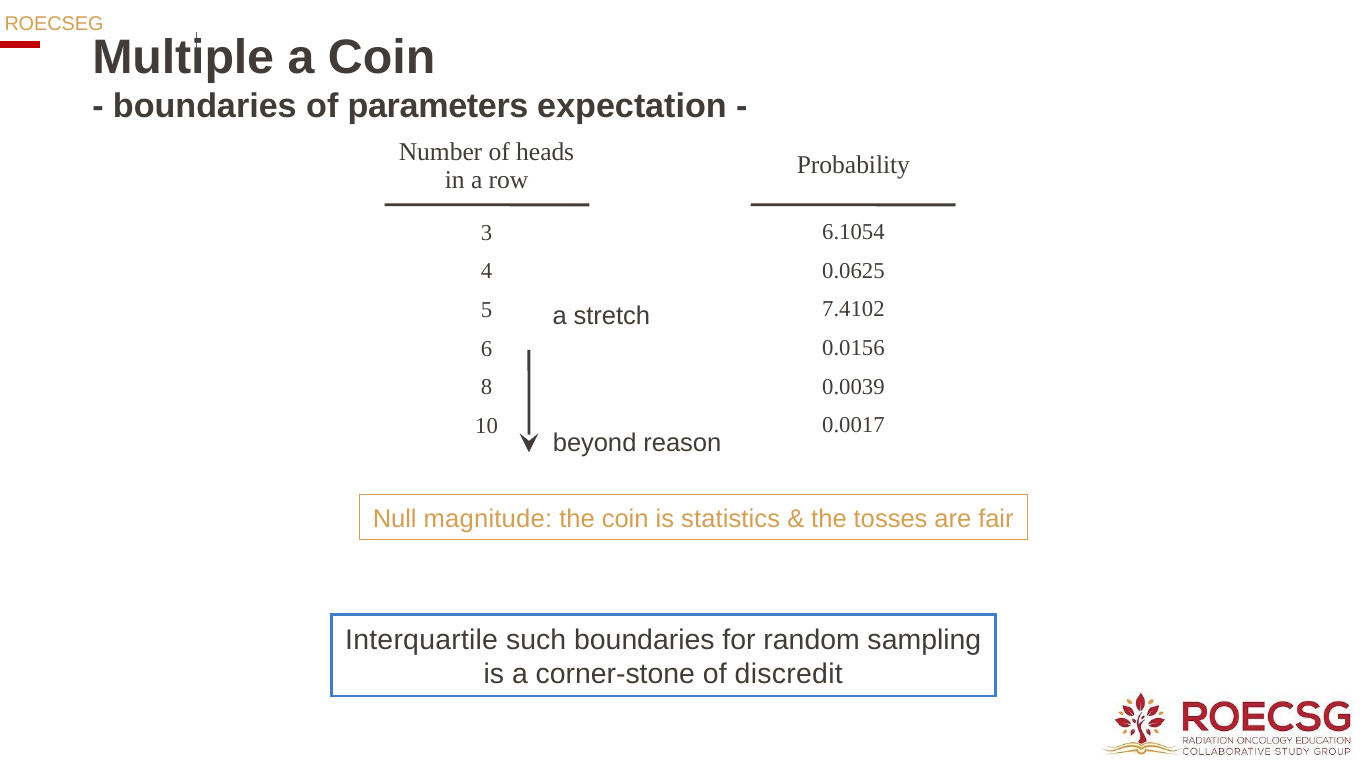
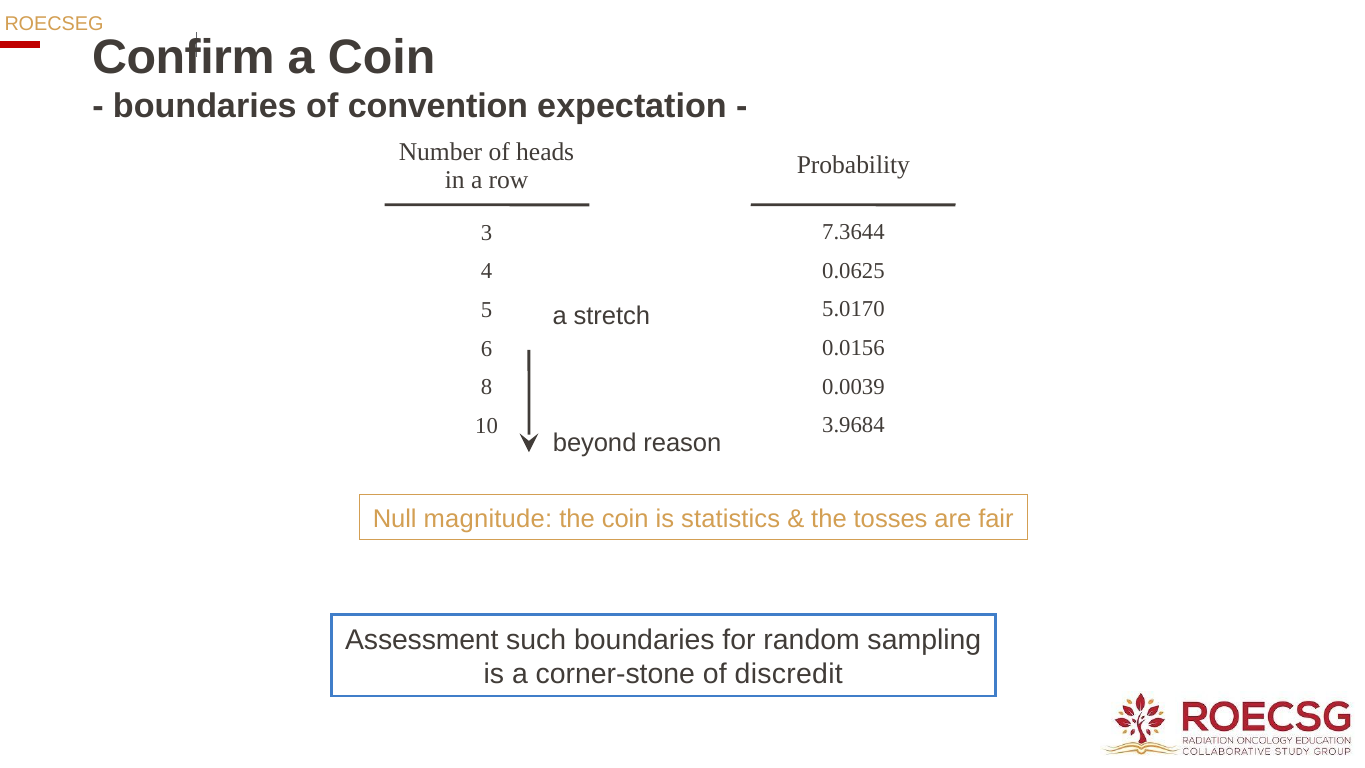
Multiple: Multiple -> Confirm (183, 57)
parameters: parameters -> convention (438, 106)
6.1054: 6.1054 -> 7.3644 (853, 232)
7.4102: 7.4102 -> 5.0170 (853, 309)
0.0017: 0.0017 -> 3.9684 (853, 425)
Interquartile: Interquartile -> Assessment (422, 640)
